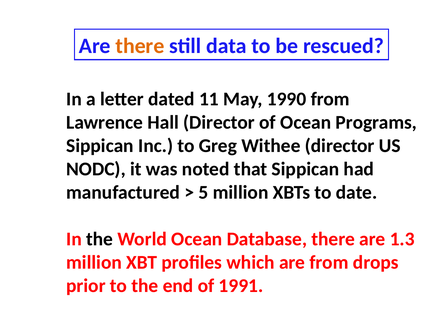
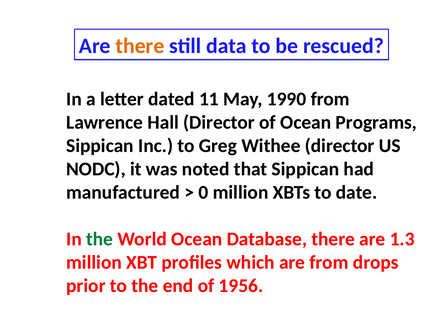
5: 5 -> 0 (203, 192)
the colour: black -> green (100, 239)
1991: 1991 -> 1956 (241, 285)
